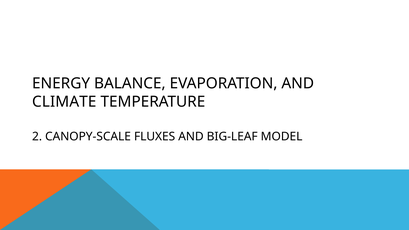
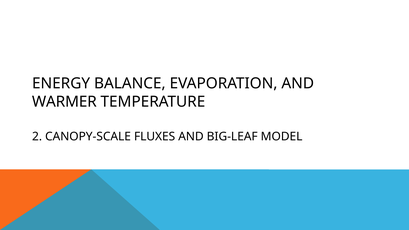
CLIMATE: CLIMATE -> WARMER (64, 102)
